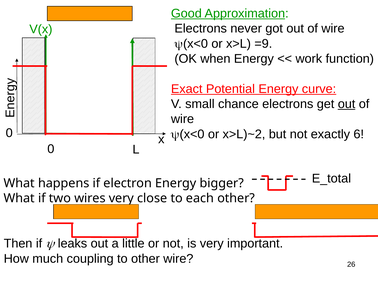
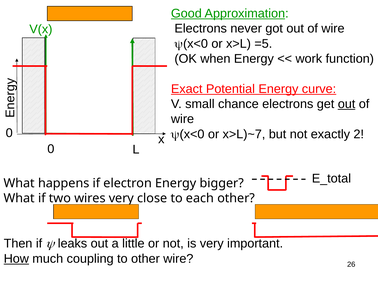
=9: =9 -> =5 (263, 44)
x>L)~2: x>L)~2 -> x>L)~7 (244, 134)
6: 6 -> 2 (359, 134)
How underline: none -> present (16, 259)
